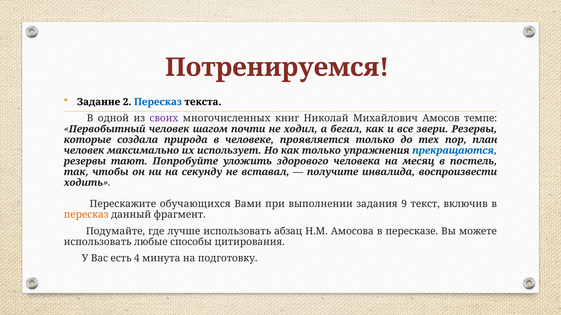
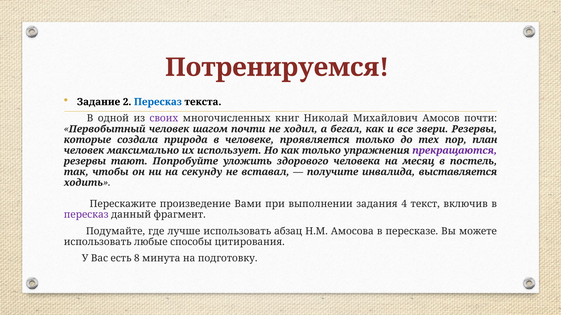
Амосов темпе: темпе -> почти (481, 118)
прекращаются colour: blue -> purple (455, 151)
воспроизвести: воспроизвести -> выставляется (458, 172)
обучающихся: обучающихся -> произведение (195, 204)
9: 9 -> 4 (404, 204)
пересказ colour: orange -> purple (86, 215)
4: 4 -> 8 (137, 259)
